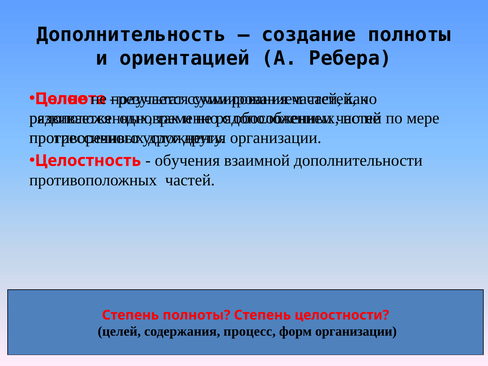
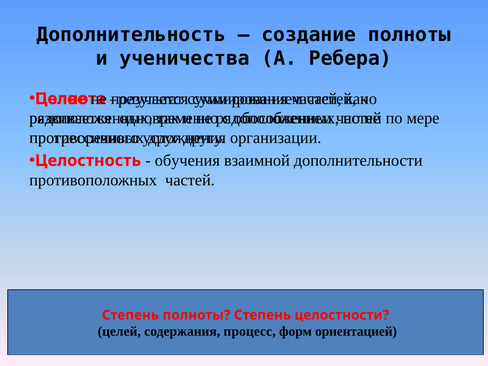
ориентацией: ориентацией -> ученичества (185, 58)
форм организации: организации -> ориентацией (356, 331)
